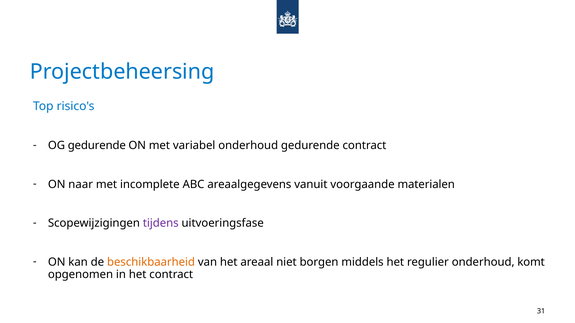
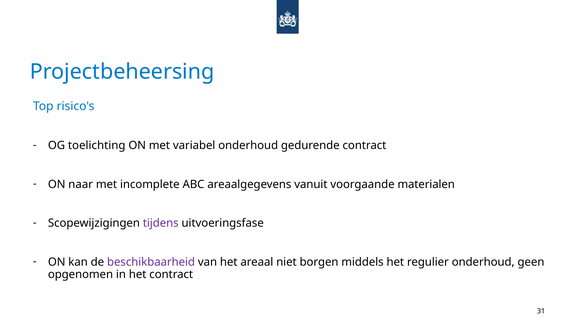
OG gedurende: gedurende -> toelichting (97, 146)
beschikbaarheid colour: orange -> purple (151, 262)
komt: komt -> geen (531, 262)
